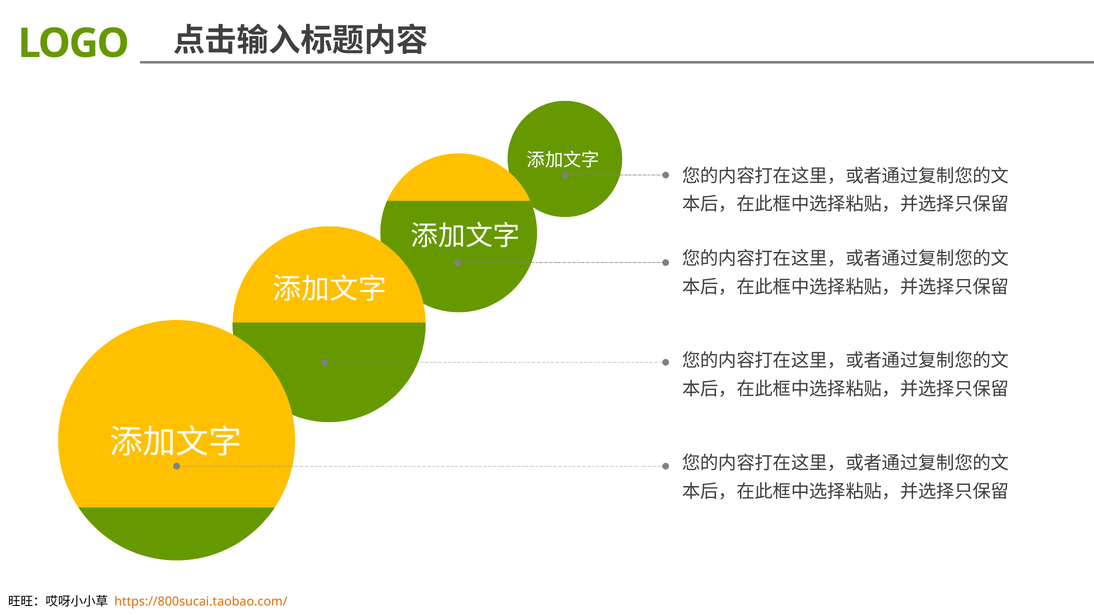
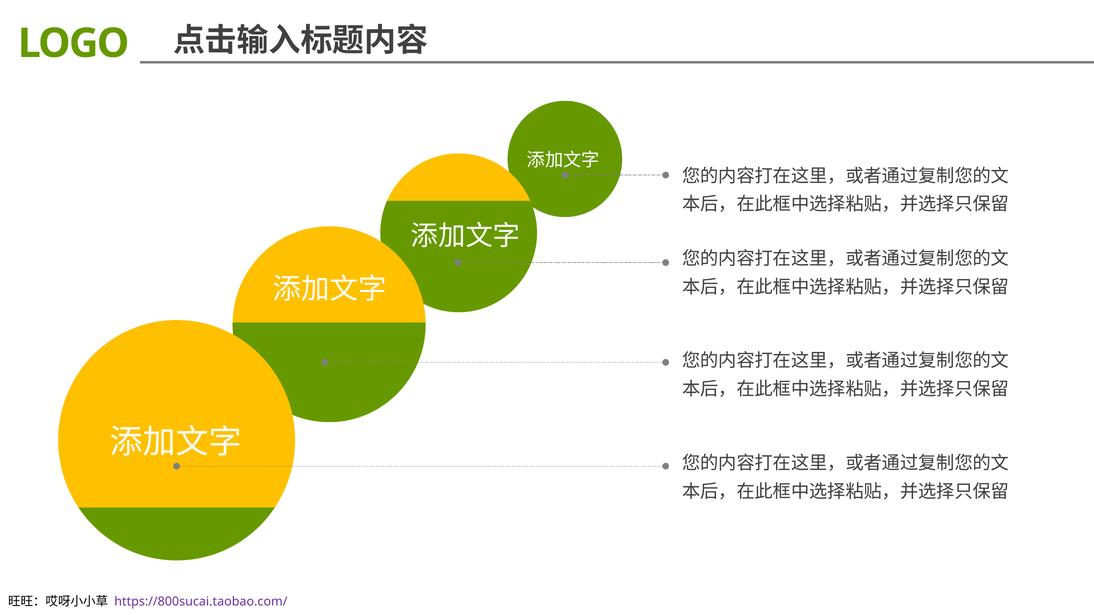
https://800sucai.taobao.com/ colour: orange -> purple (201, 602)
